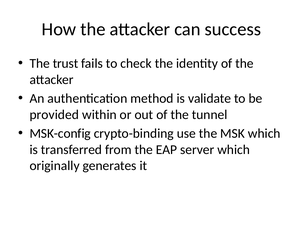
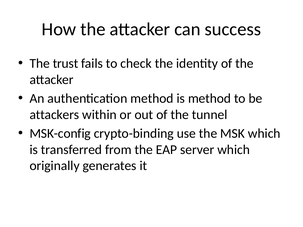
is validate: validate -> method (210, 99)
provided: provided -> attackers (54, 115)
